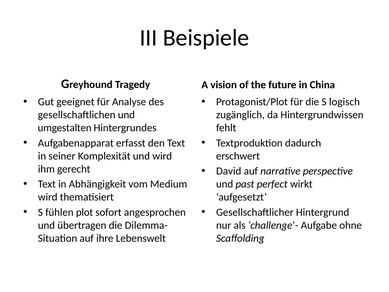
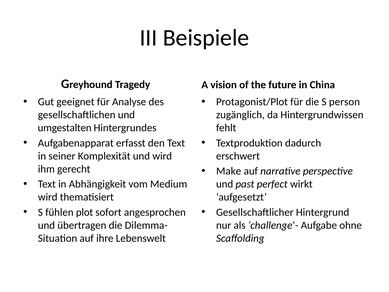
logisch: logisch -> person (344, 102)
David: David -> Make (229, 171)
